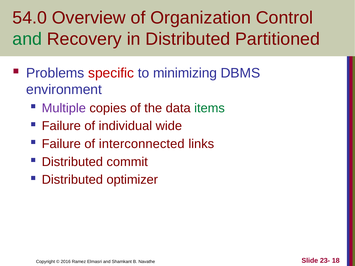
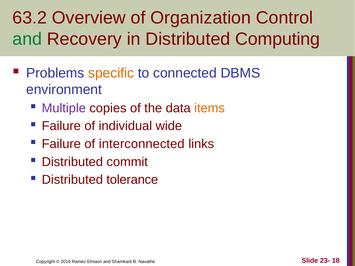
54.0: 54.0 -> 63.2 (30, 18)
Partitioned: Partitioned -> Computing (278, 39)
specific colour: red -> orange (111, 73)
minimizing: minimizing -> connected (185, 73)
items colour: green -> orange (210, 108)
optimizer: optimizer -> tolerance (132, 180)
